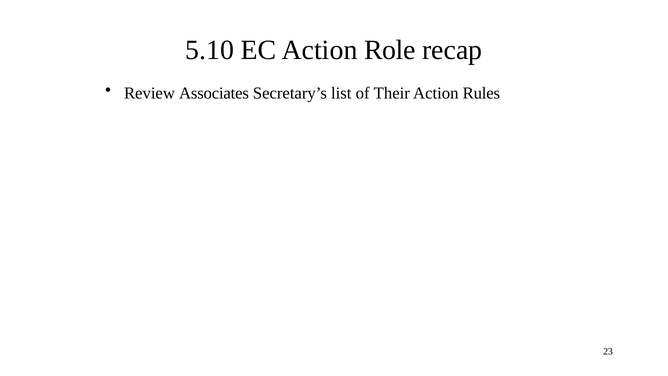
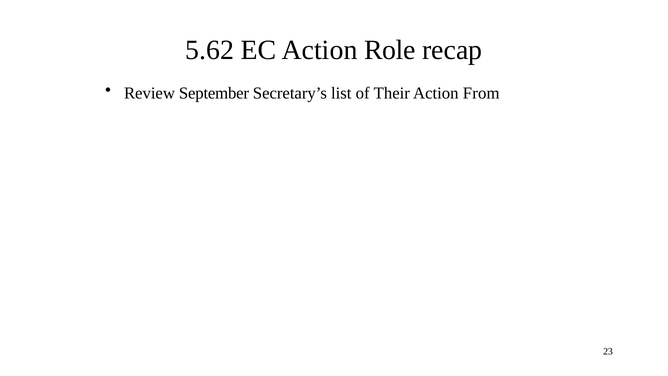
5.10: 5.10 -> 5.62 (210, 50)
Associates: Associates -> September (214, 93)
Rules: Rules -> From (481, 93)
